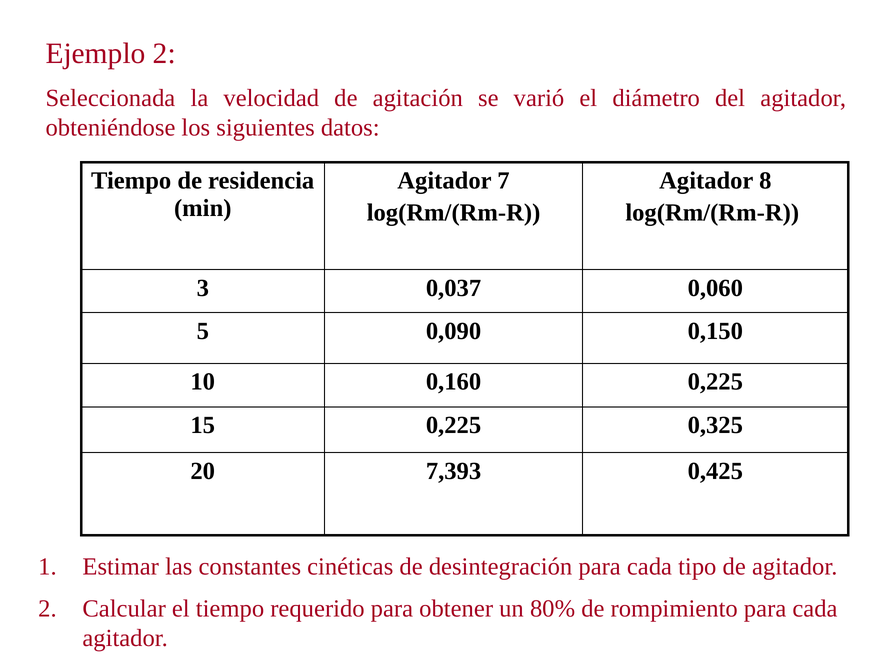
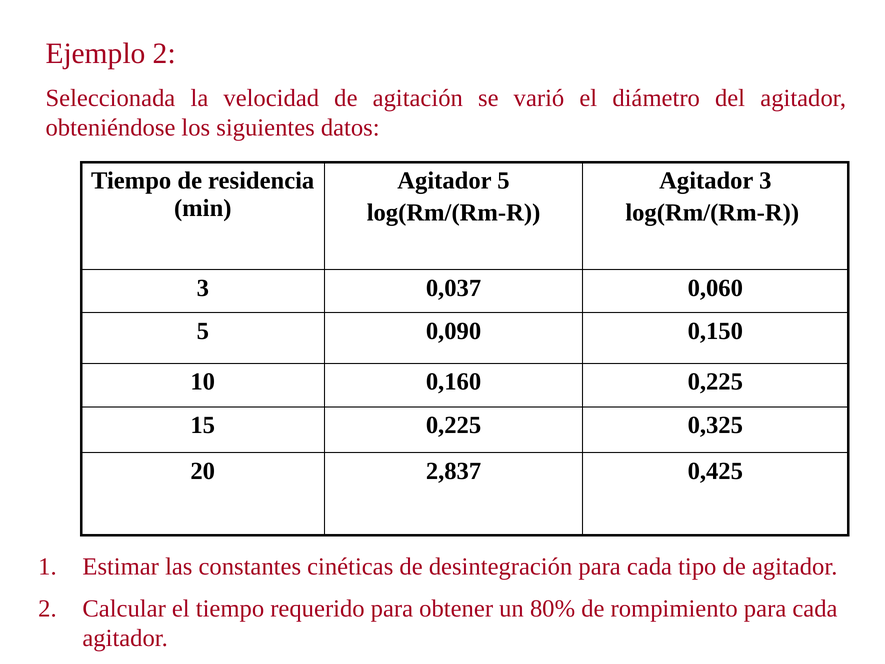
Agitador 7: 7 -> 5 (503, 181)
Agitador 8: 8 -> 3 (765, 181)
7,393: 7,393 -> 2,837 (454, 471)
